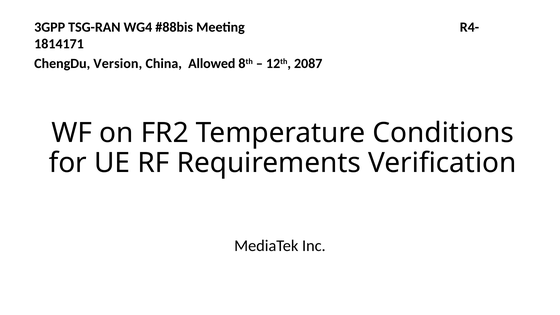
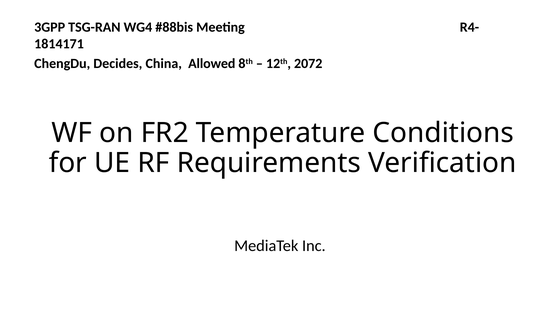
Version: Version -> Decides (118, 64)
2087: 2087 -> 2072 (308, 64)
